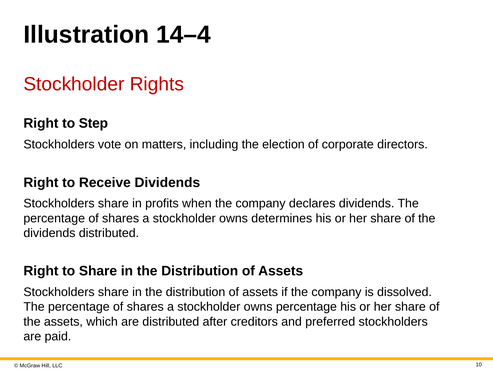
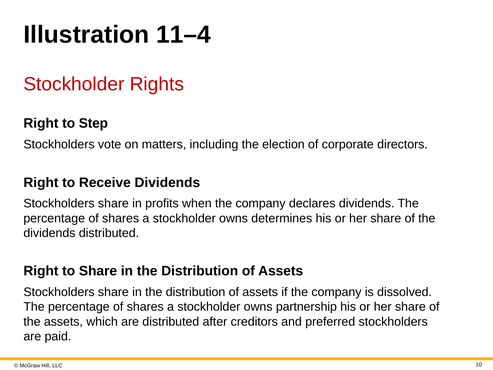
14–4: 14–4 -> 11–4 (183, 35)
owns percentage: percentage -> partnership (306, 307)
